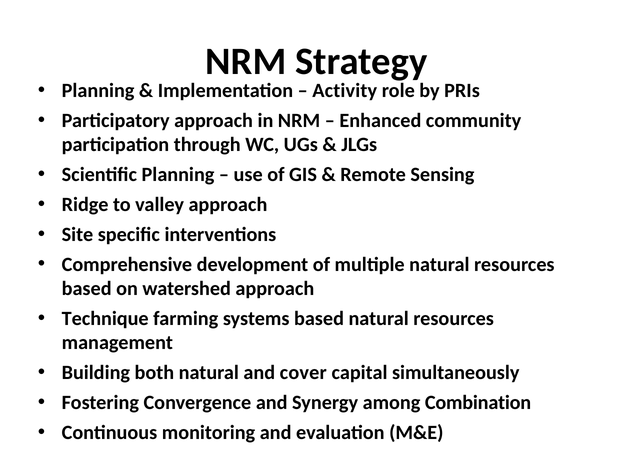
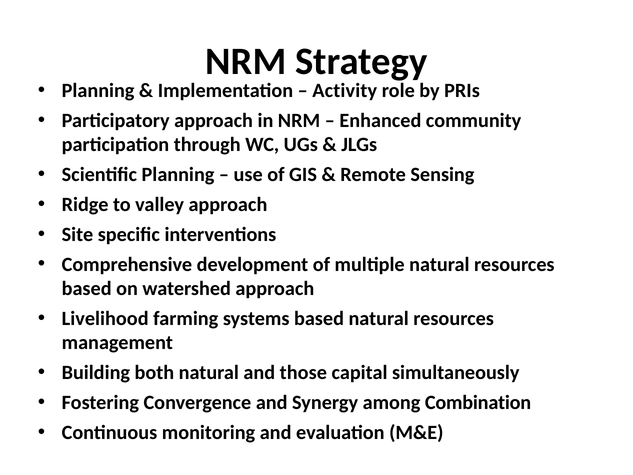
Technique: Technique -> Livelihood (105, 318)
cover: cover -> those (303, 372)
